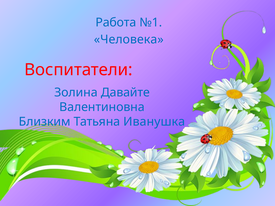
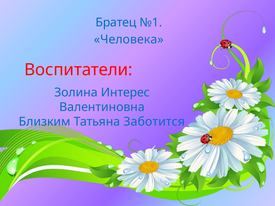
Работа: Работа -> Братец (116, 22)
Давайте: Давайте -> Интерес (125, 93)
Иванушка: Иванушка -> Заботится (154, 122)
